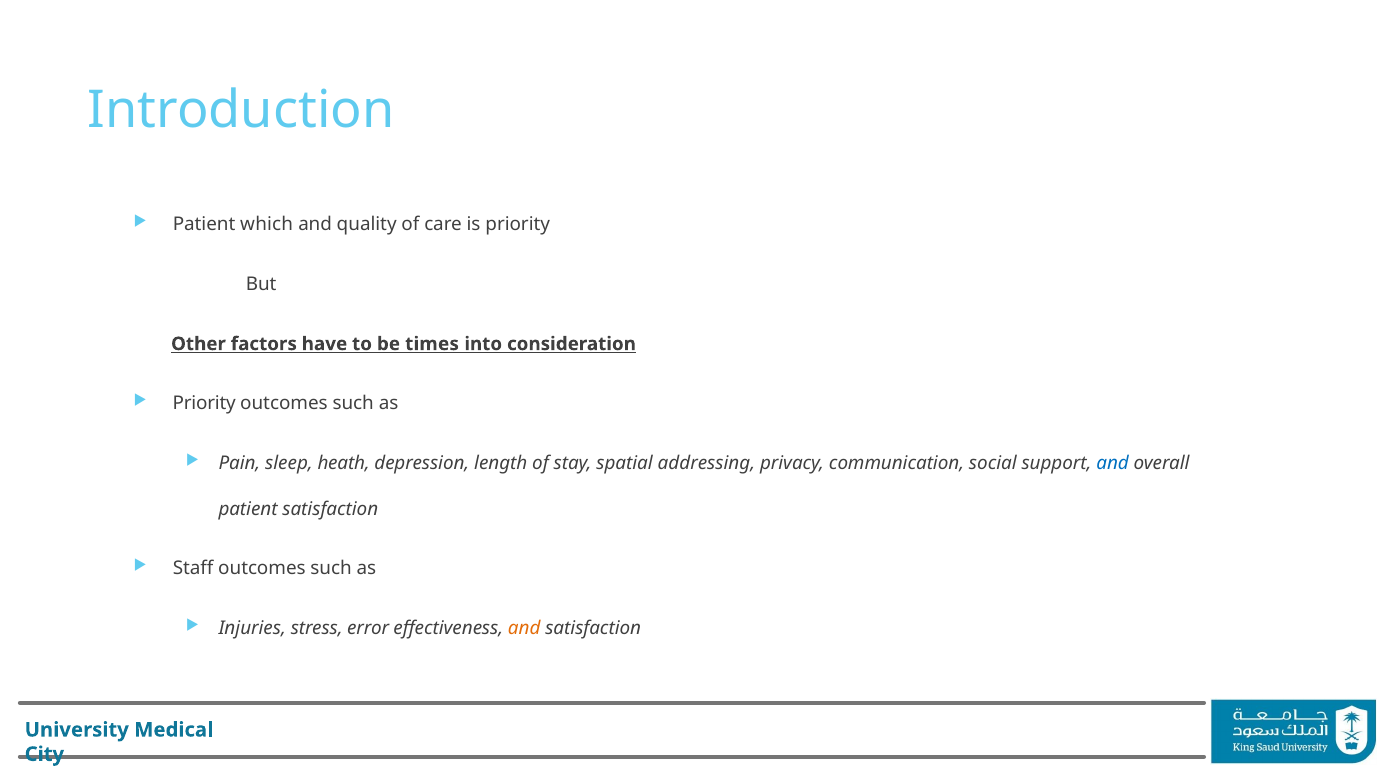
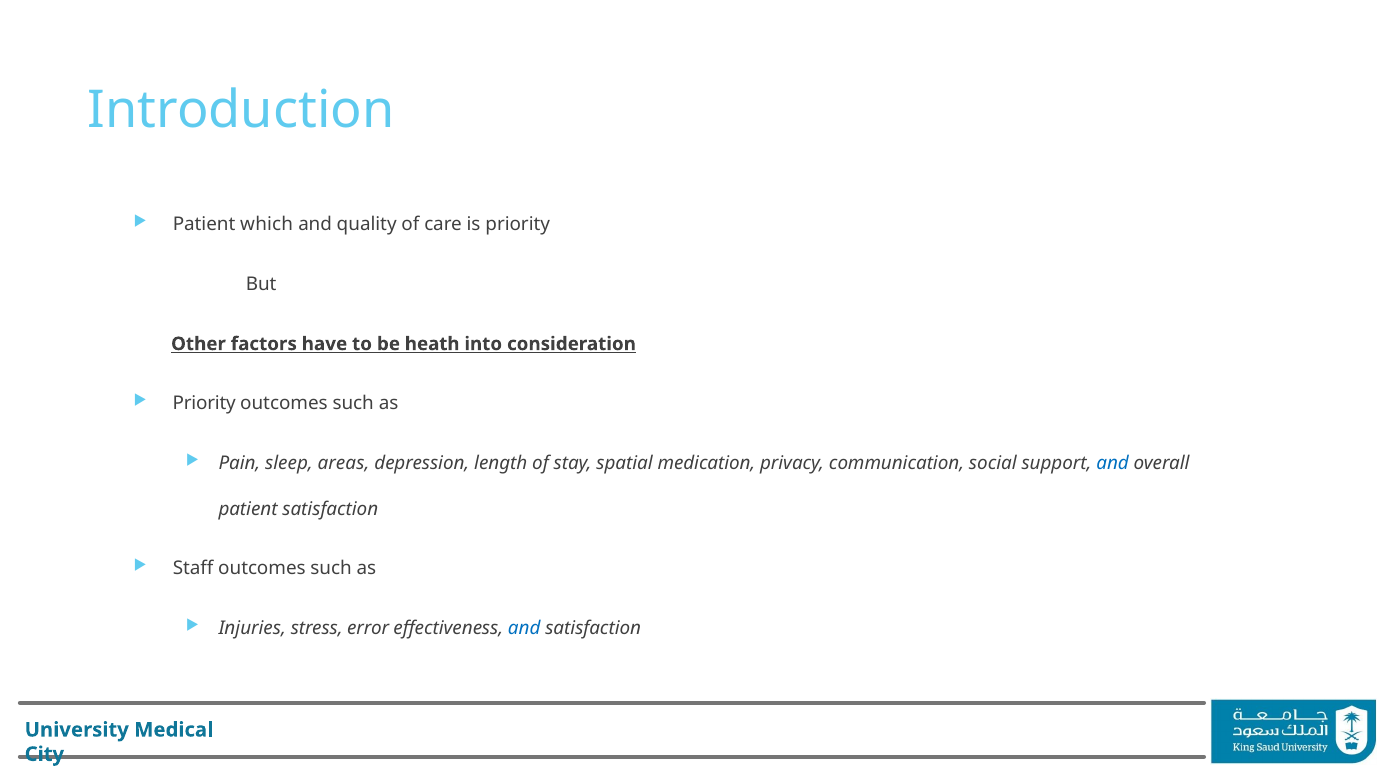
times: times -> heath (432, 344)
heath: heath -> areas (343, 464)
addressing: addressing -> medication (706, 464)
and colour: orange -> blue (524, 629)
